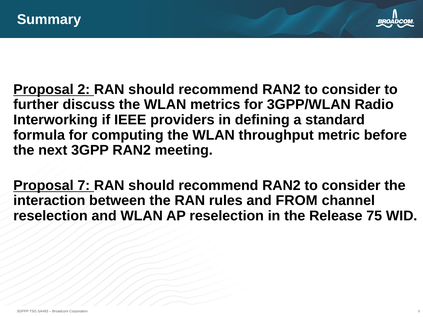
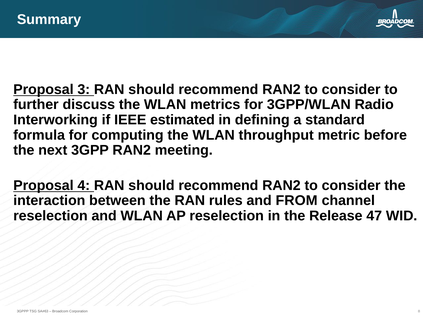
2: 2 -> 3 (84, 90)
providers: providers -> estimated (182, 120)
7: 7 -> 4 (84, 186)
75: 75 -> 47 (374, 216)
